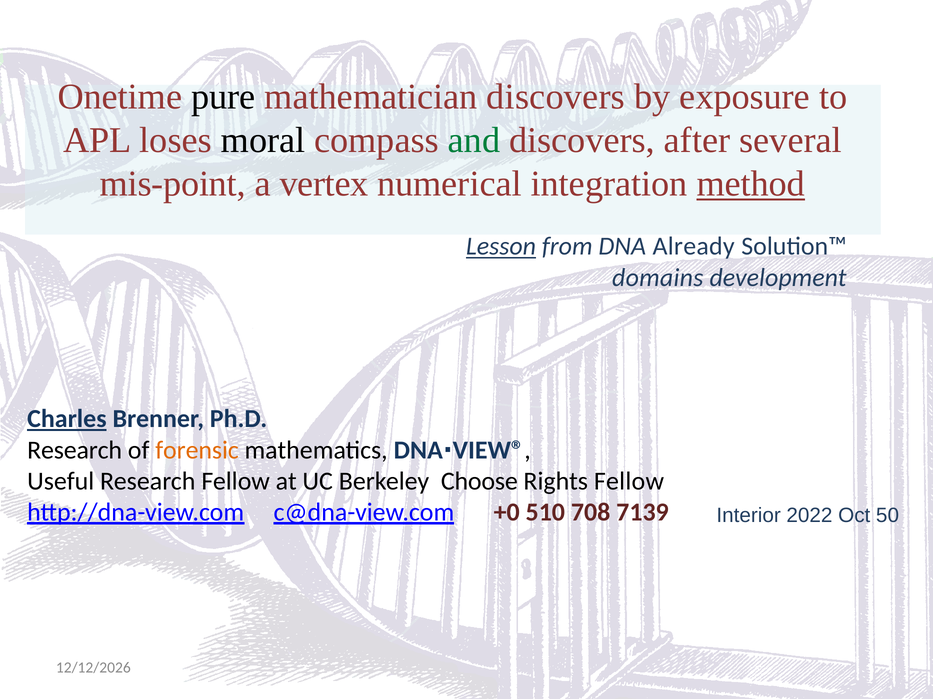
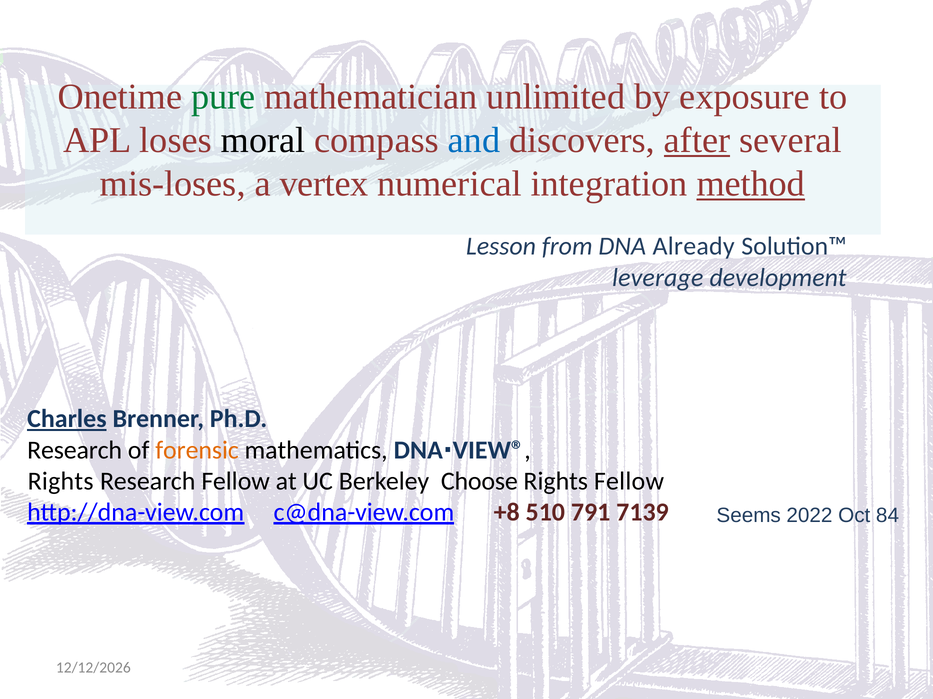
pure colour: black -> green (223, 97)
mathematician discovers: discovers -> unlimited (556, 97)
and colour: green -> blue (474, 141)
after underline: none -> present (697, 141)
mis-point: mis-point -> mis-loses (173, 184)
Lesson underline: present -> none (501, 247)
domains: domains -> leverage (658, 278)
Useful: Useful -> Rights (61, 482)
+0: +0 -> +8 (507, 513)
708: 708 -> 791 (591, 513)
Interior: Interior -> Seems (749, 516)
50: 50 -> 84 (888, 516)
